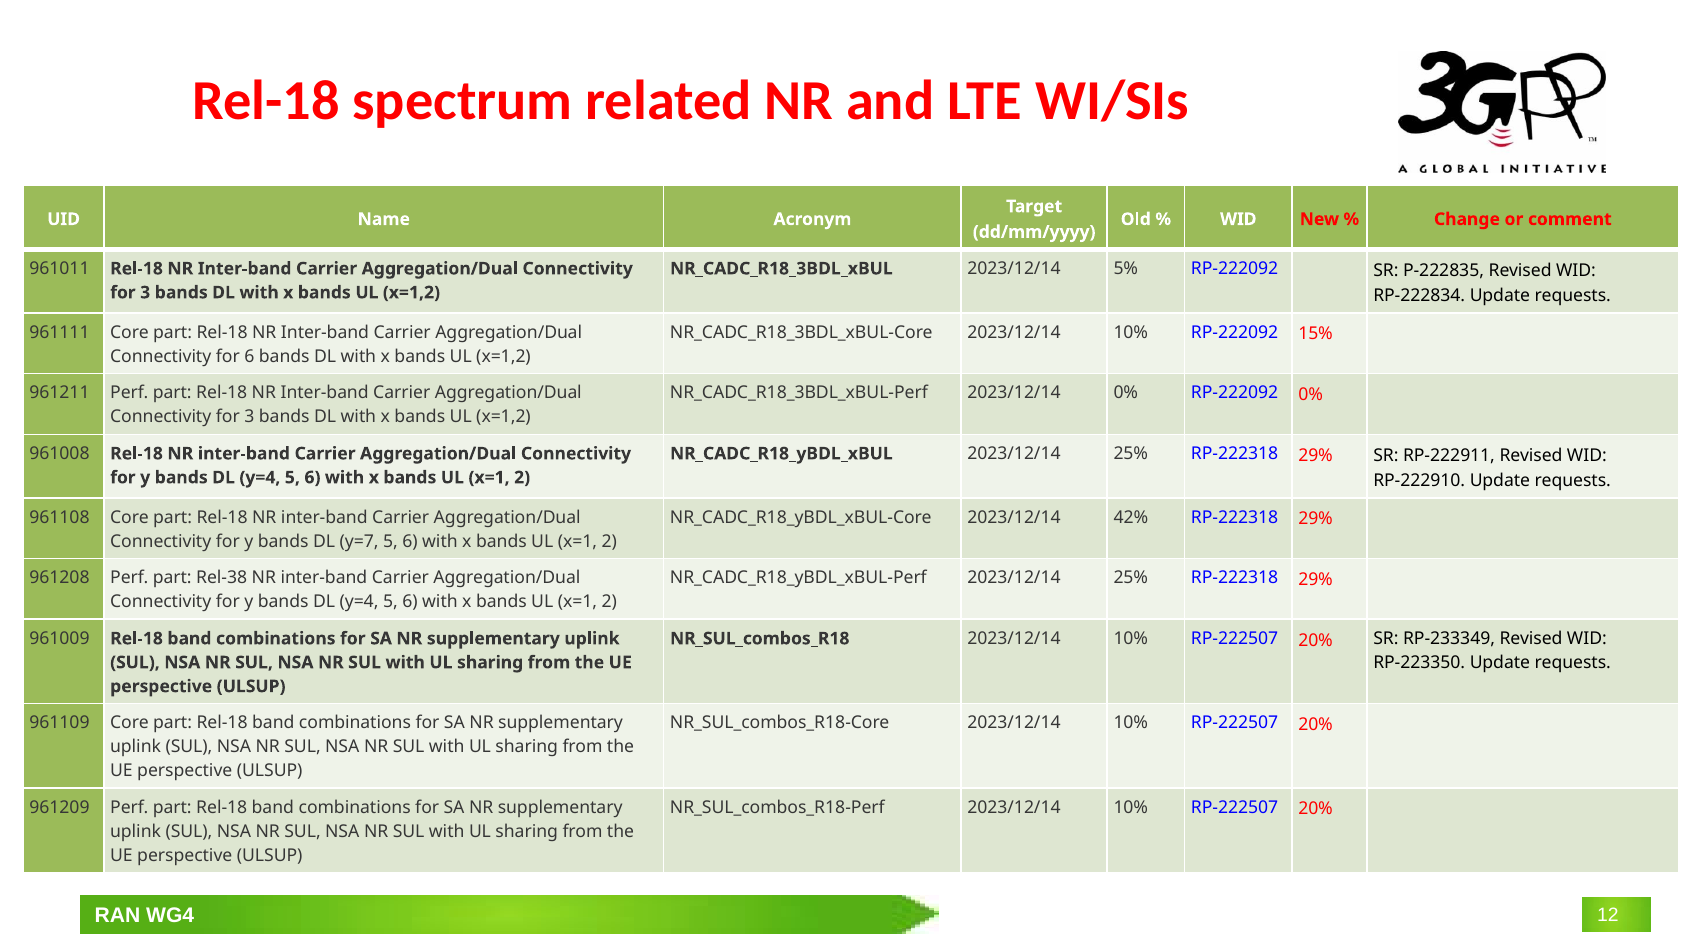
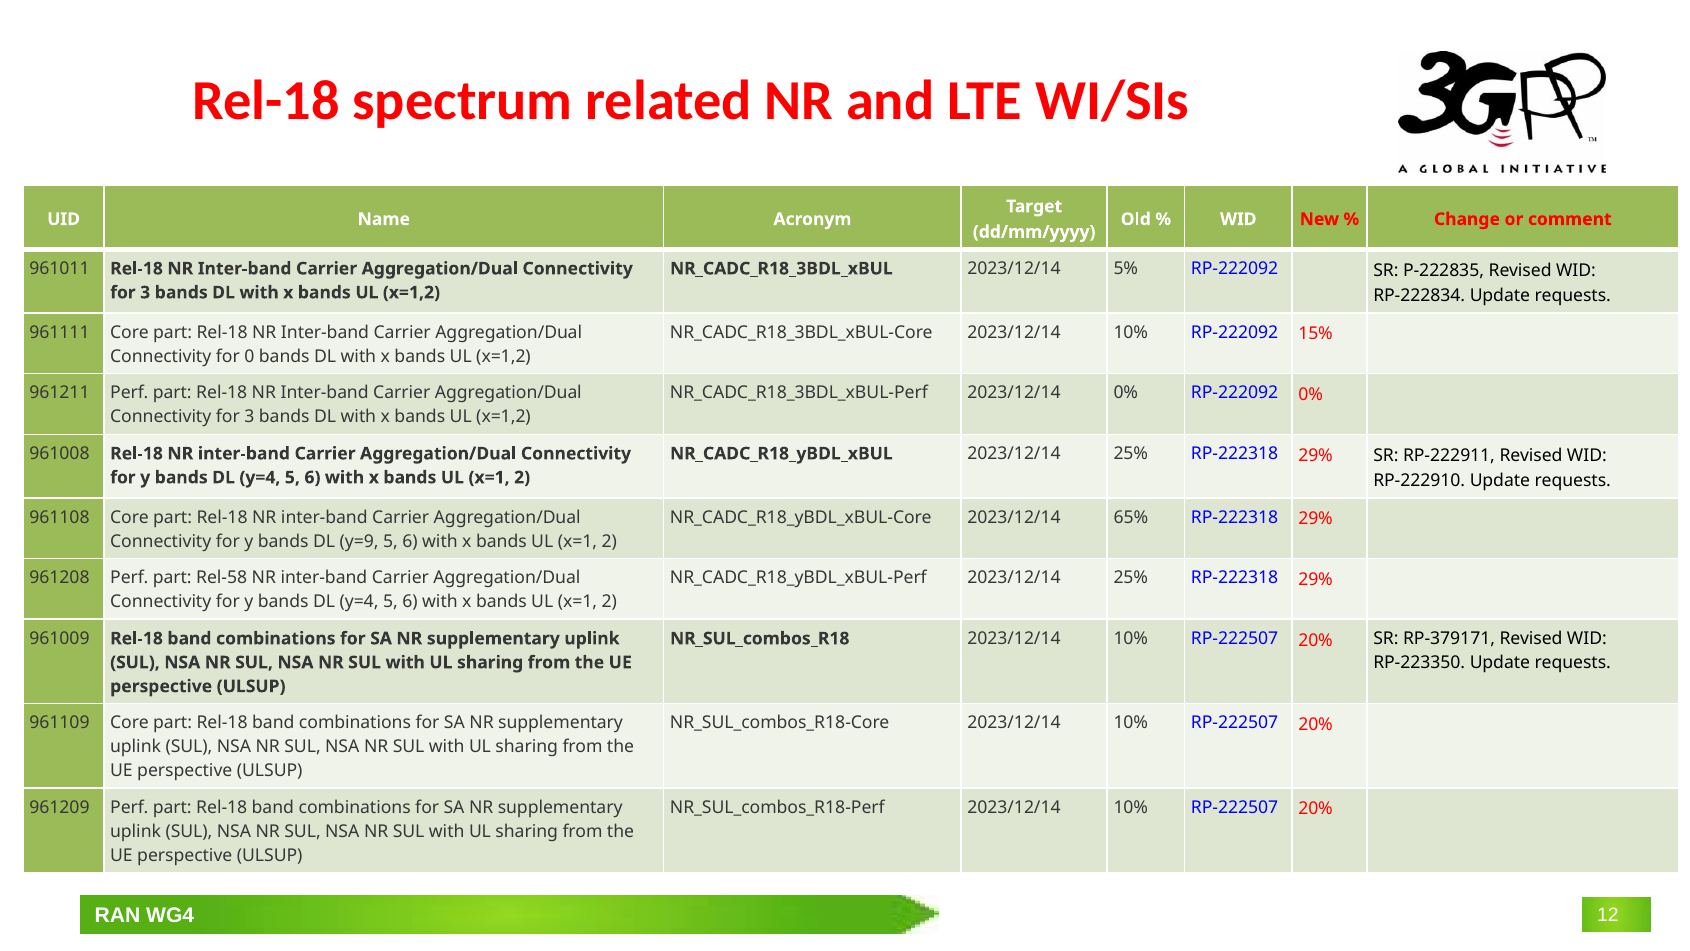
for 6: 6 -> 0 (249, 356)
42%: 42% -> 65% (1131, 517)
y=7: y=7 -> y=9 (359, 541)
Rel-38: Rel-38 -> Rel-58 (222, 578)
RP‑233349: RP‑233349 -> RP‑379171 (1449, 638)
